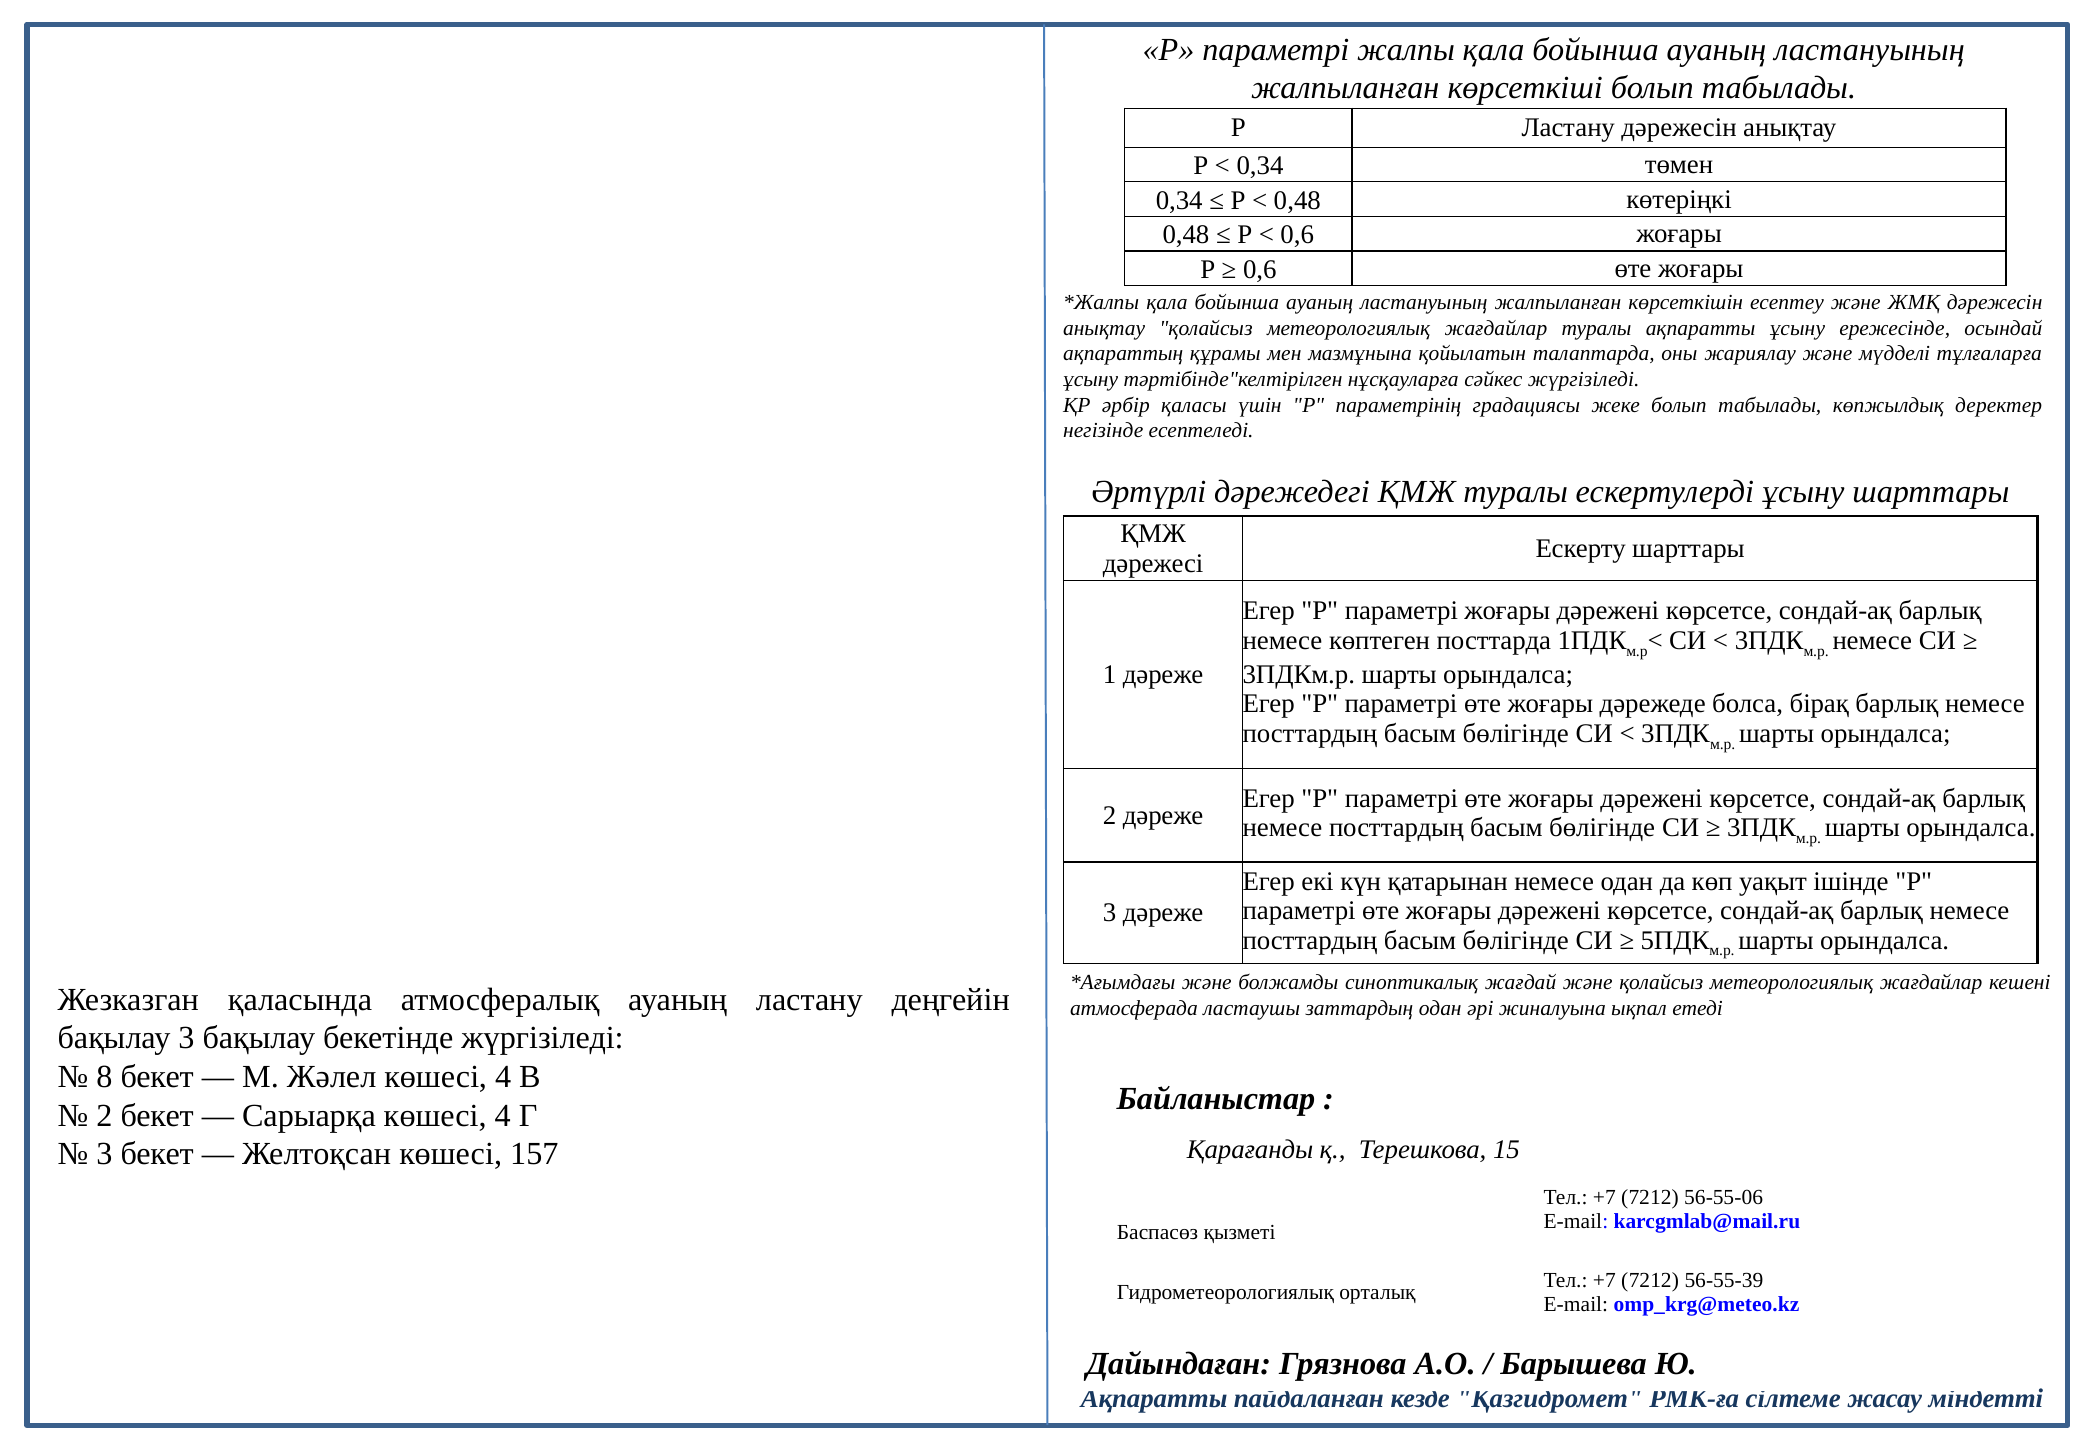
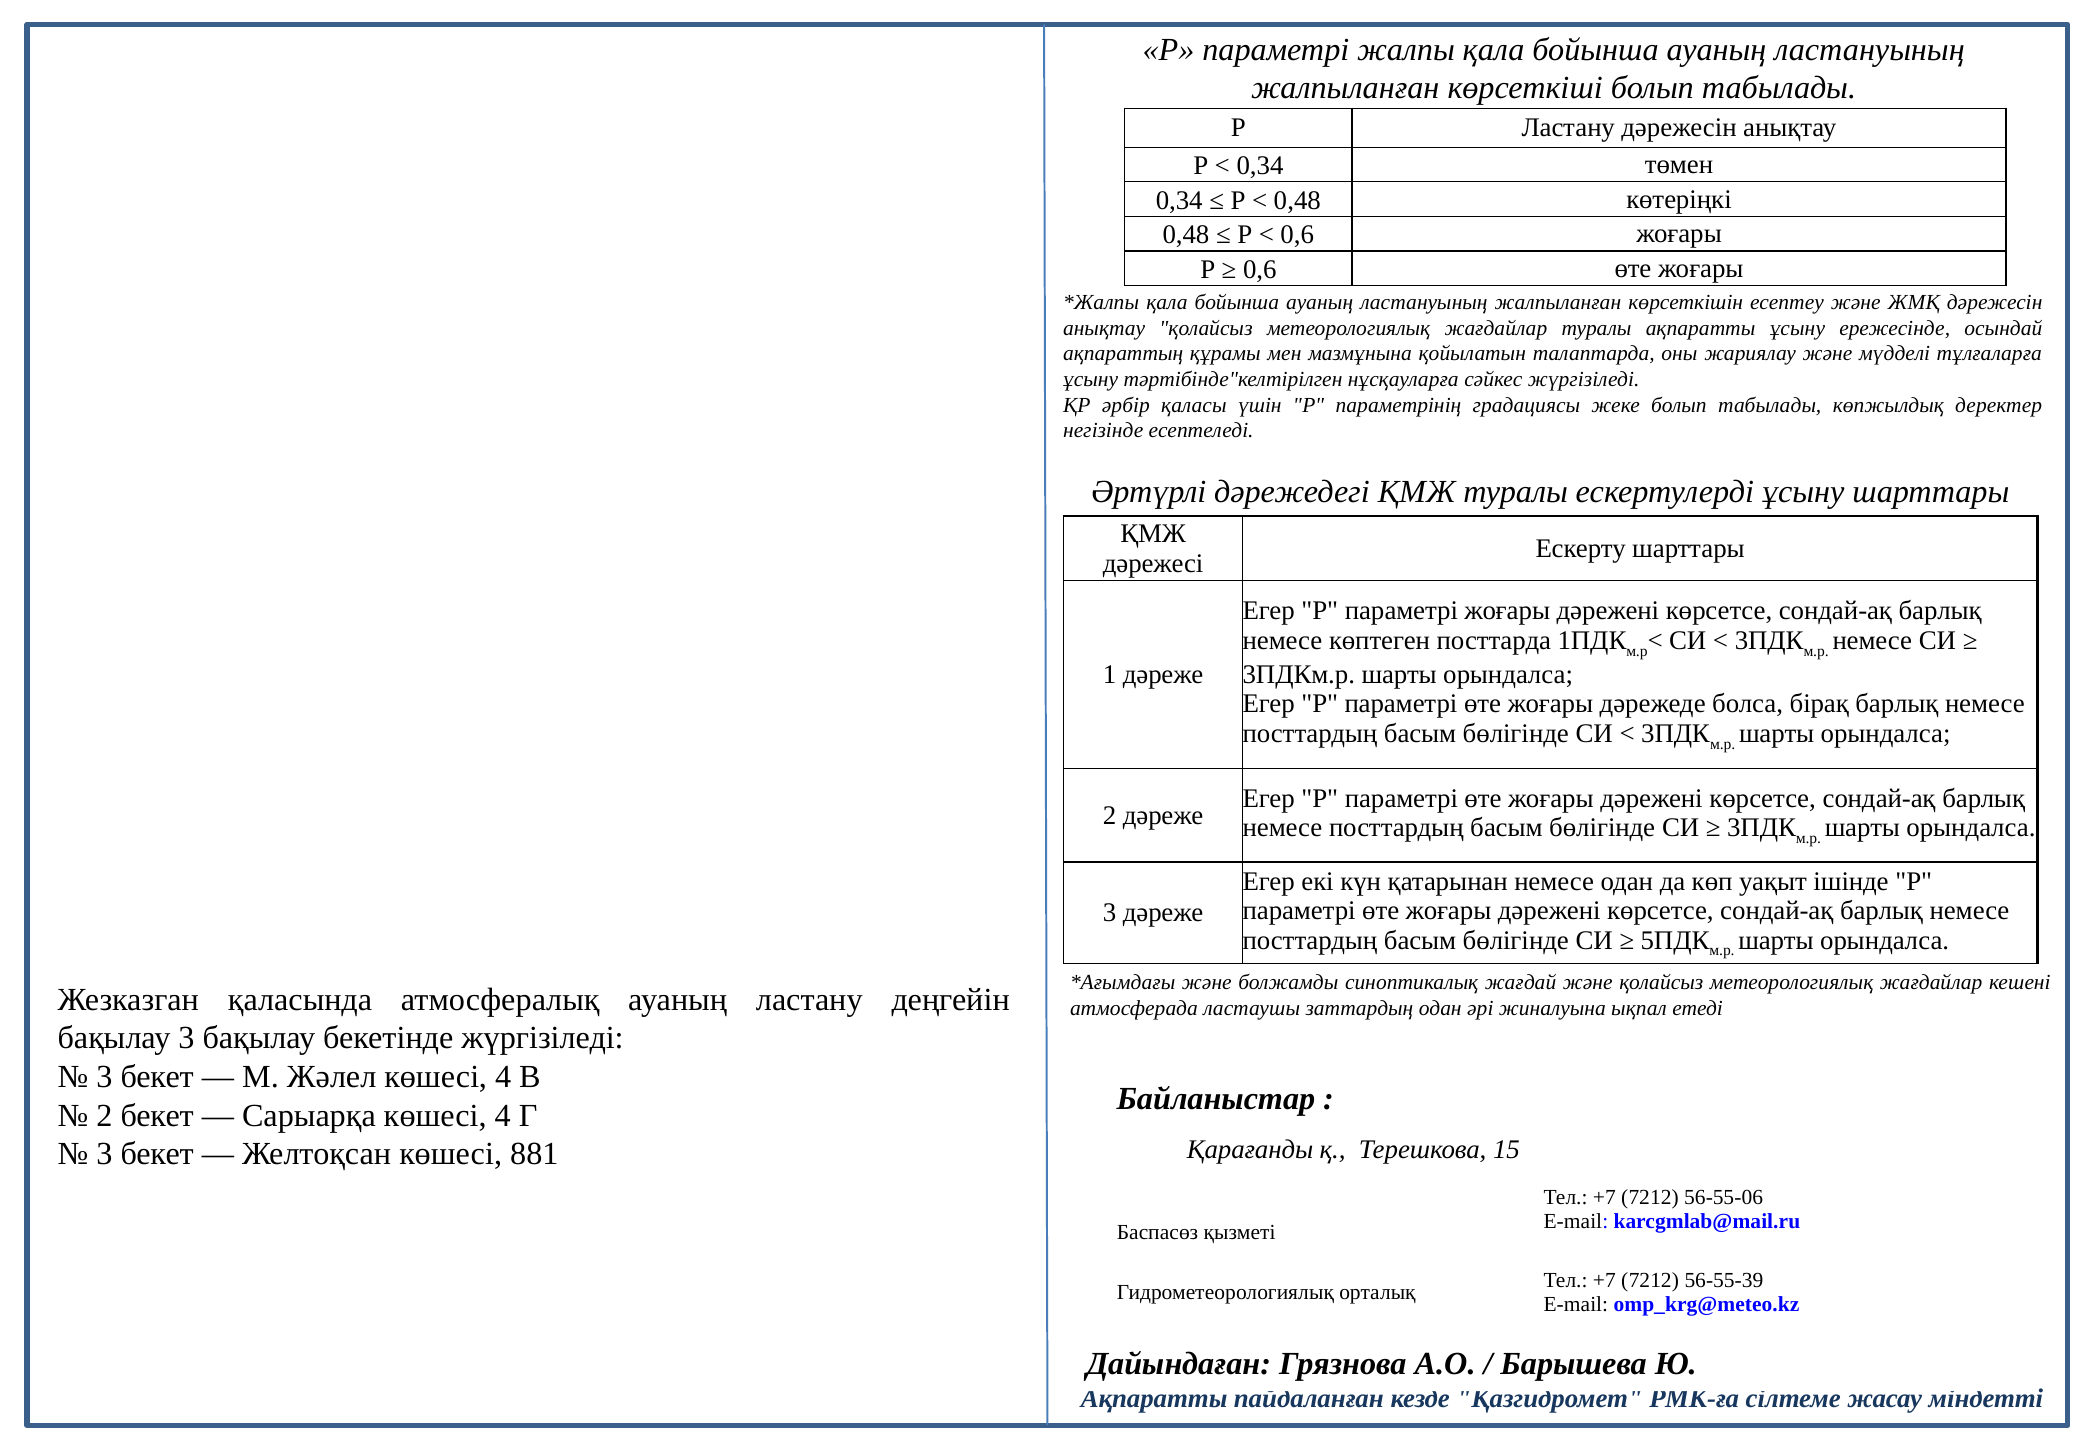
8: 8 -> 3 (104, 1077)
157: 157 -> 881 (534, 1155)
